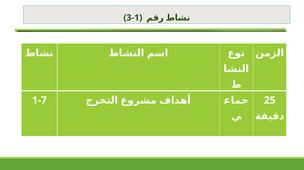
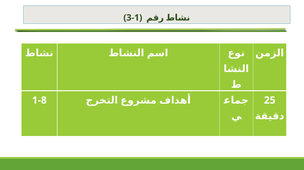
1-7: 1-7 -> 1-8 (39, 100)
